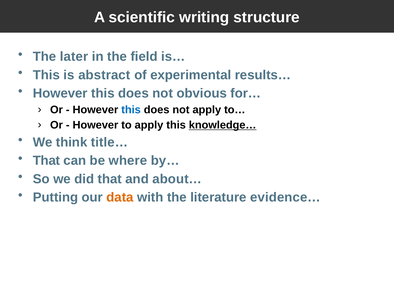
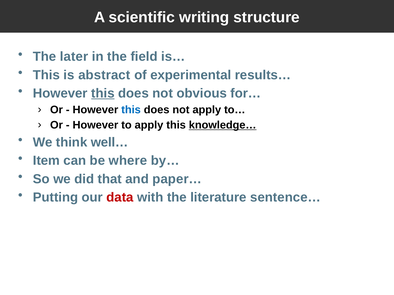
this underline: none -> present (103, 93)
title…: title… -> well… (110, 143)
That: That -> Item (46, 161)
about…: about… -> paper… (177, 179)
data colour: orange -> red (120, 198)
evidence…: evidence… -> sentence… (285, 198)
